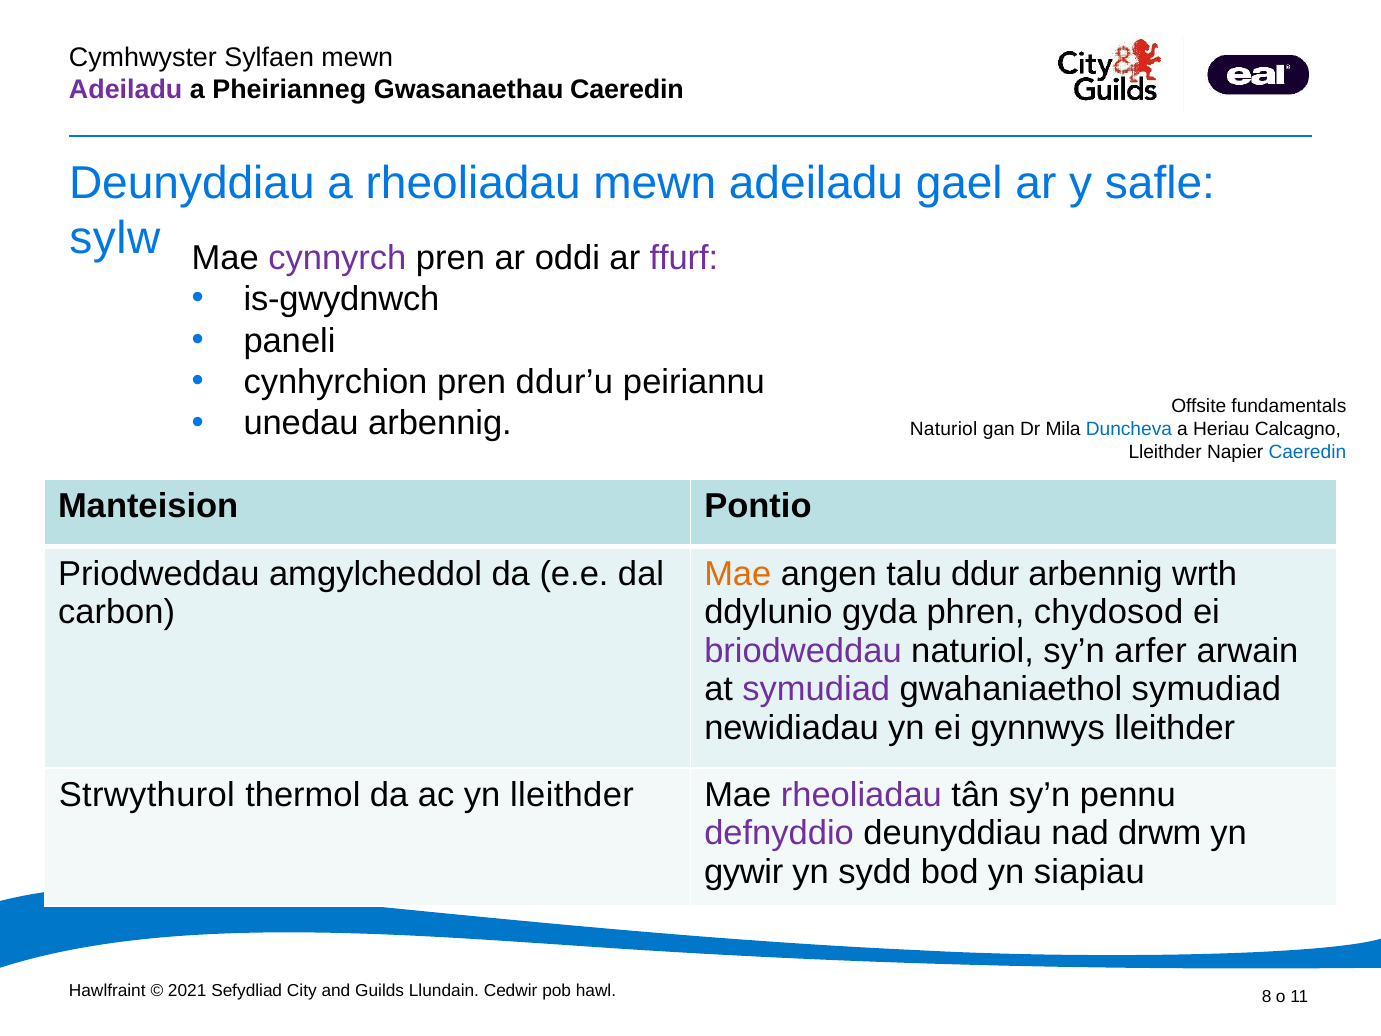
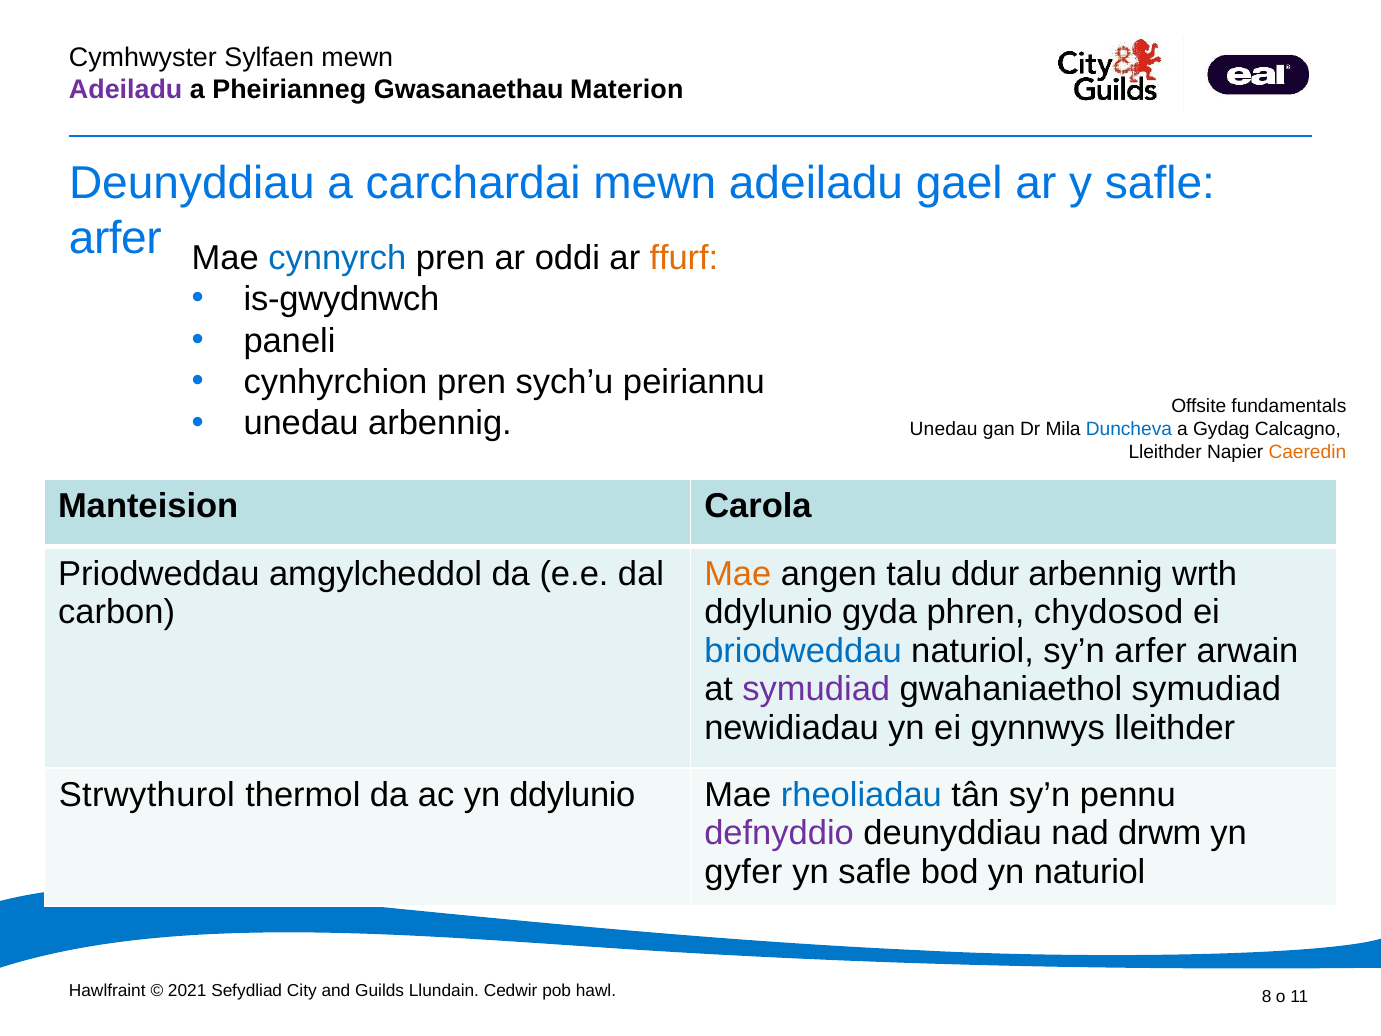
Caeredin: Caeredin -> Materion (627, 90)
a rheoliadau: rheoliadau -> carchardai (473, 183)
sylw: sylw -> arfer (115, 238)
cynnyrch colour: purple -> blue (337, 258)
ffurf colour: purple -> orange (684, 258)
ddur’u: ddur’u -> sych’u (564, 382)
Naturiol: Naturiol -> Unedau (944, 429)
Heriau: Heriau -> Gydag (1221, 429)
Caeredin colour: blue -> orange (1307, 452)
Pontio: Pontio -> Carola (758, 506)
briodweddau colour: purple -> blue (803, 651)
yn lleithder: lleithder -> ddylunio (572, 794)
rheoliadau colour: purple -> blue (861, 794)
gywir: gywir -> gyfer (743, 872)
yn sydd: sydd -> safle (875, 872)
yn siapiau: siapiau -> naturiol (1090, 872)
